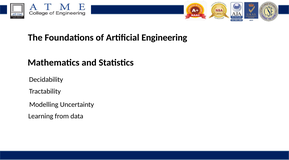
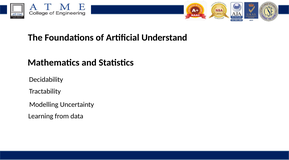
Engineering: Engineering -> Understand (164, 38)
